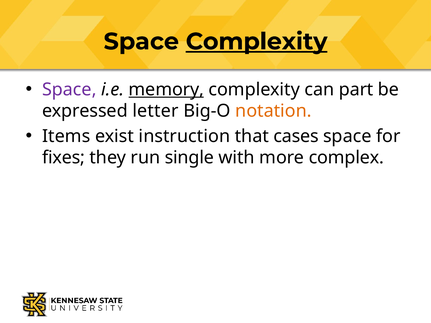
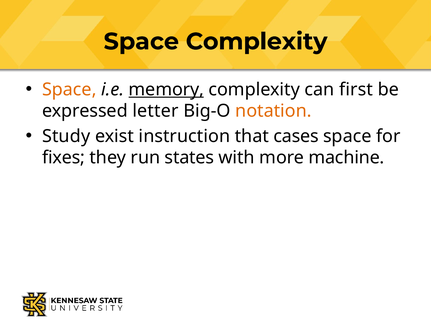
Complexity underline: present -> none (257, 42)
Space colour: purple -> orange (69, 90)
part: part -> first (356, 90)
Items: Items -> Study (66, 136)
single: single -> states (189, 158)
complex: complex -> machine (346, 158)
